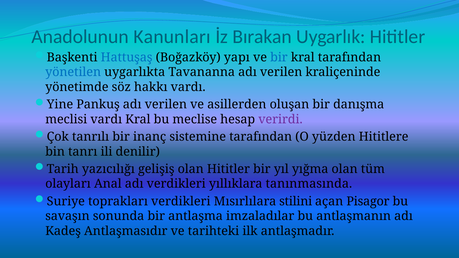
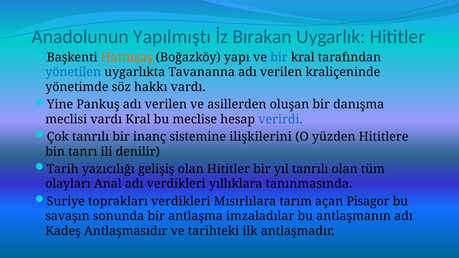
Kanunları: Kanunları -> Yapılmıştı (172, 37)
Hattuşaş colour: blue -> orange (127, 57)
verirdi colour: purple -> blue (281, 119)
sistemine tarafından: tarafından -> ilişkilerini (261, 137)
yıl yığma: yığma -> tanrılı (310, 169)
stilini: stilini -> tarım (296, 201)
